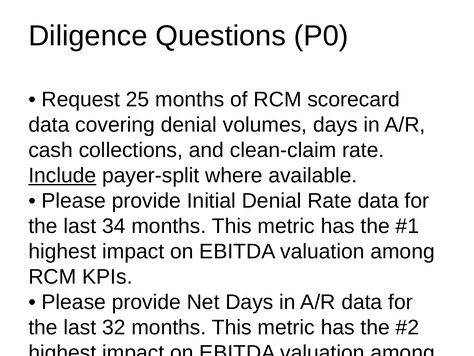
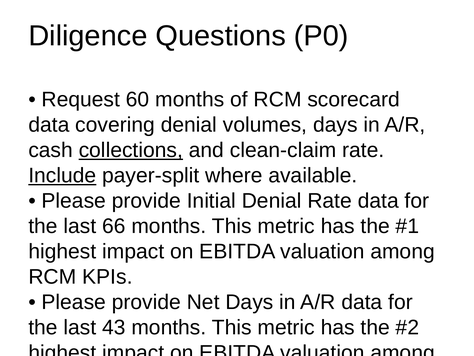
25: 25 -> 60 (138, 99)
collections underline: none -> present (131, 150)
34: 34 -> 66 (114, 226)
32: 32 -> 43 (114, 327)
